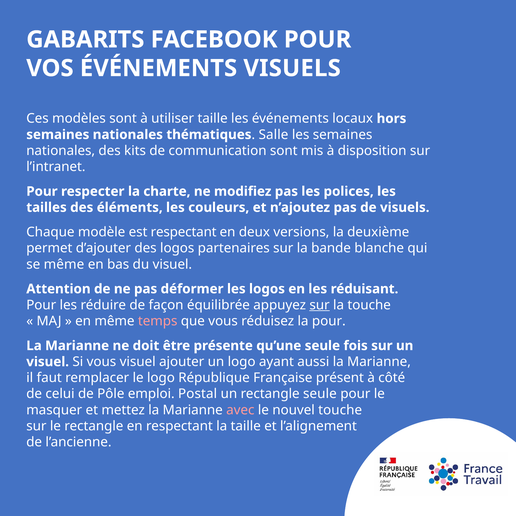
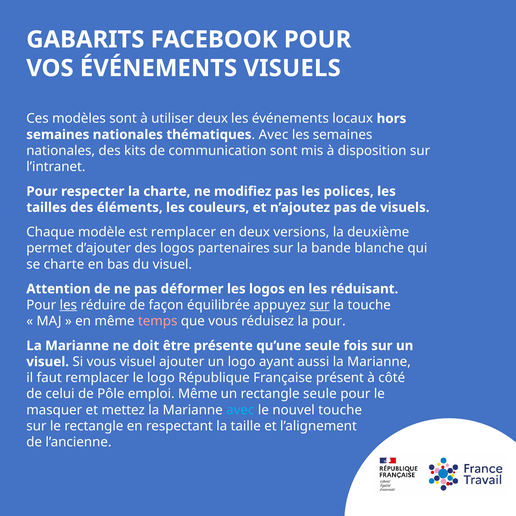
utiliser taille: taille -> deux (213, 119)
Salle: Salle -> Avec (273, 135)
est respectant: respectant -> remplacer (183, 232)
se même: même -> charte (64, 264)
les underline: none -> present (68, 305)
emploi Postal: Postal -> Même (198, 394)
avec colour: pink -> light blue (240, 410)
